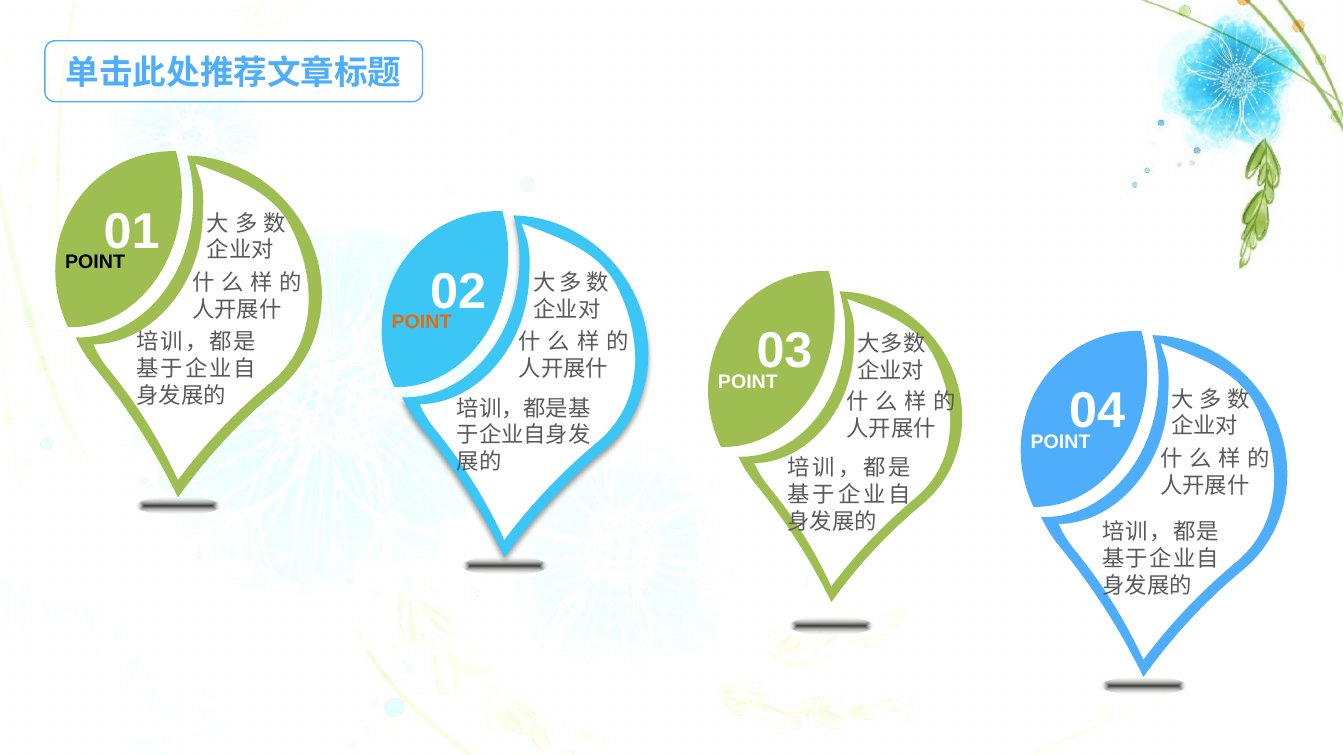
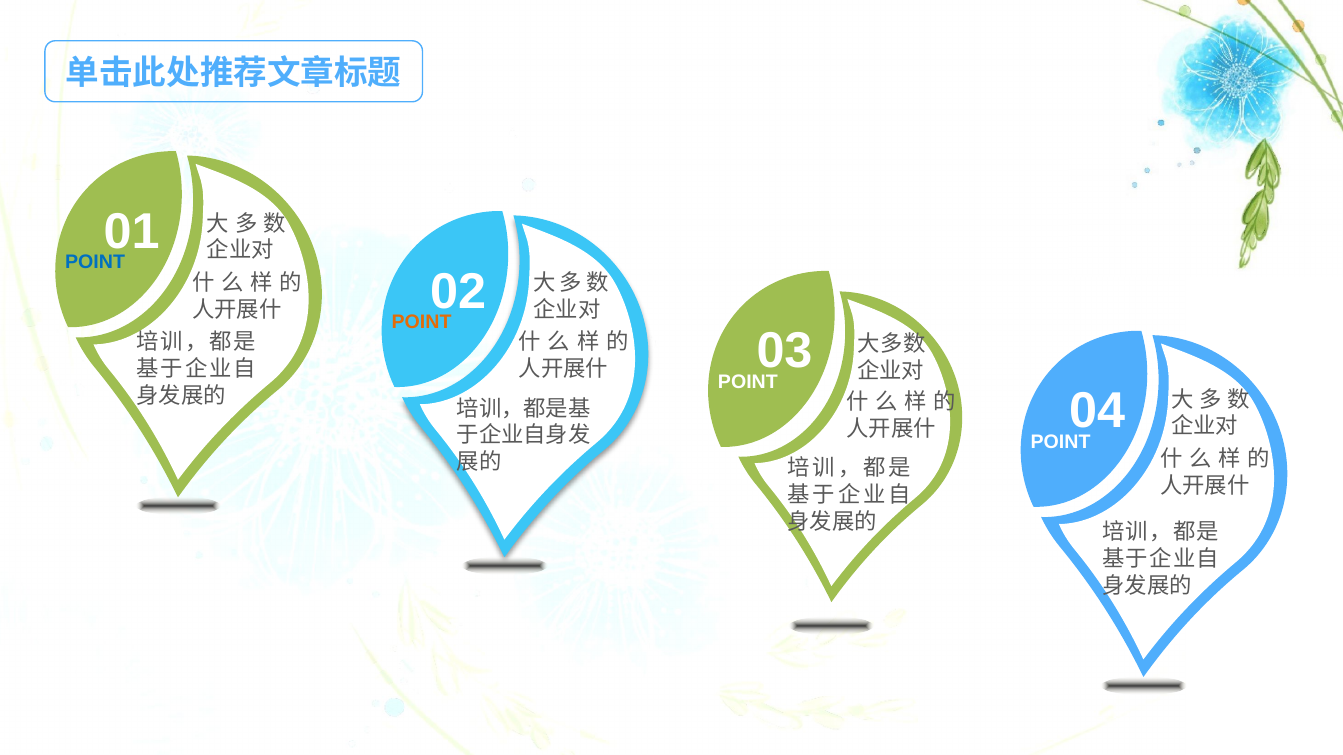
POINT colour: black -> blue (95, 262)
